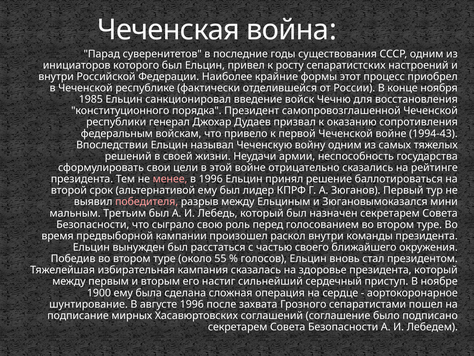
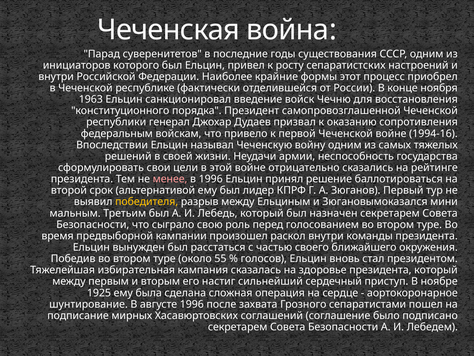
1985: 1985 -> 1963 (91, 99)
1994-43: 1994-43 -> 1994-16 (433, 133)
победителя colour: pink -> yellow (147, 202)
1900: 1900 -> 1925 (99, 292)
